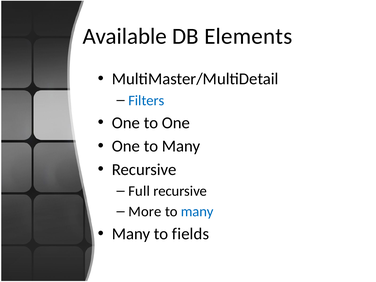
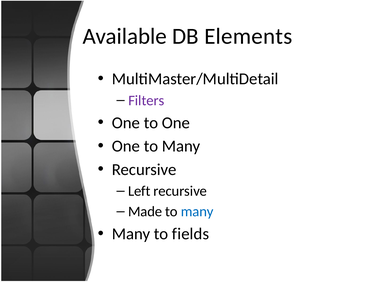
Filters colour: blue -> purple (146, 100)
Full: Full -> Left (139, 191)
More: More -> Made (145, 212)
